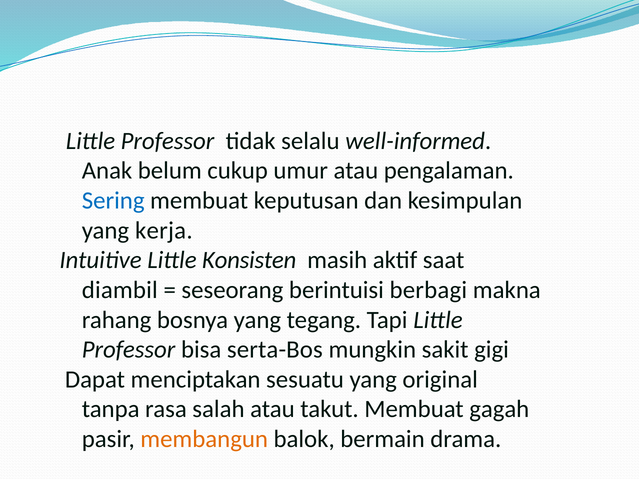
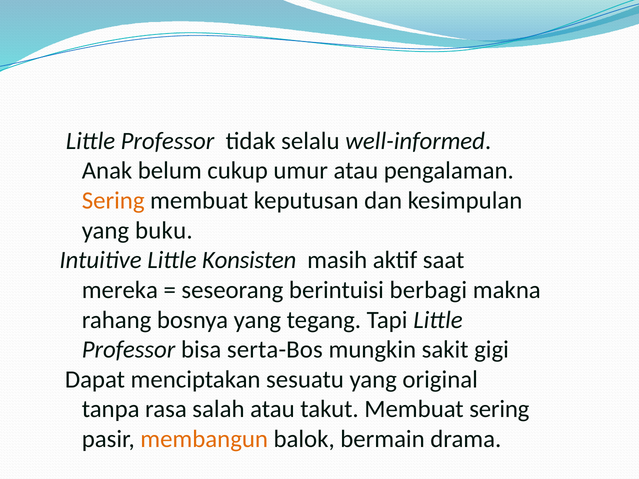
Sering colour: blue -> orange (113, 201)
kerja: kerja -> buku (164, 230)
diambil: diambil -> mereka (120, 290)
Membuat gagah: gagah -> sering (499, 410)
